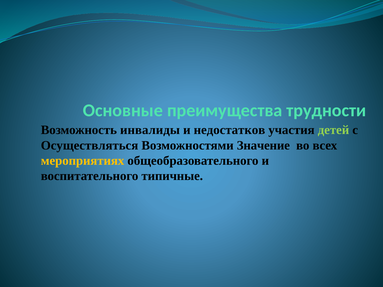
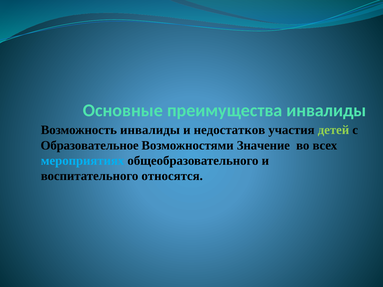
преимущества трудности: трудности -> инвалиды (326, 110)
Осуществляться: Осуществляться -> Образовательное (90, 145)
мероприятиях colour: yellow -> light blue (83, 161)
типичные: типичные -> относятся (172, 176)
